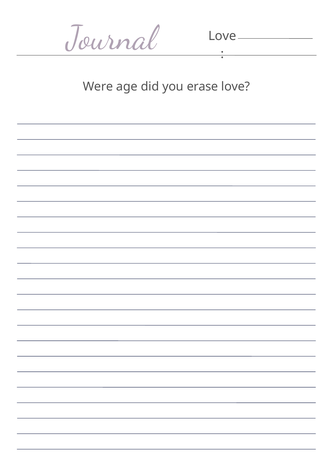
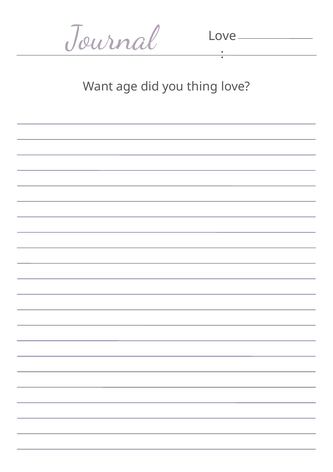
Were: Were -> Want (98, 86)
erase: erase -> thing (202, 86)
